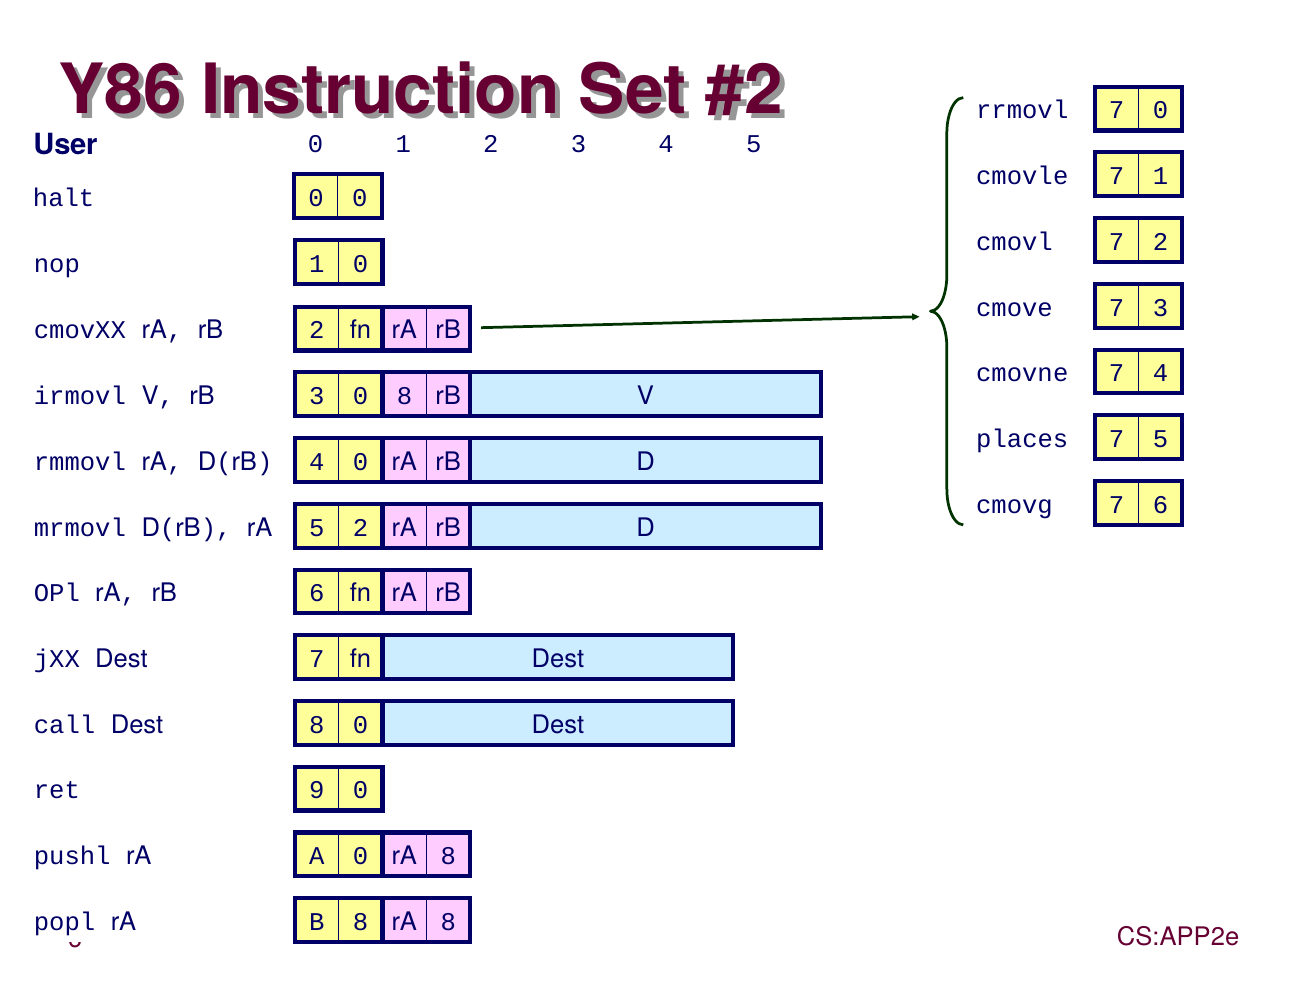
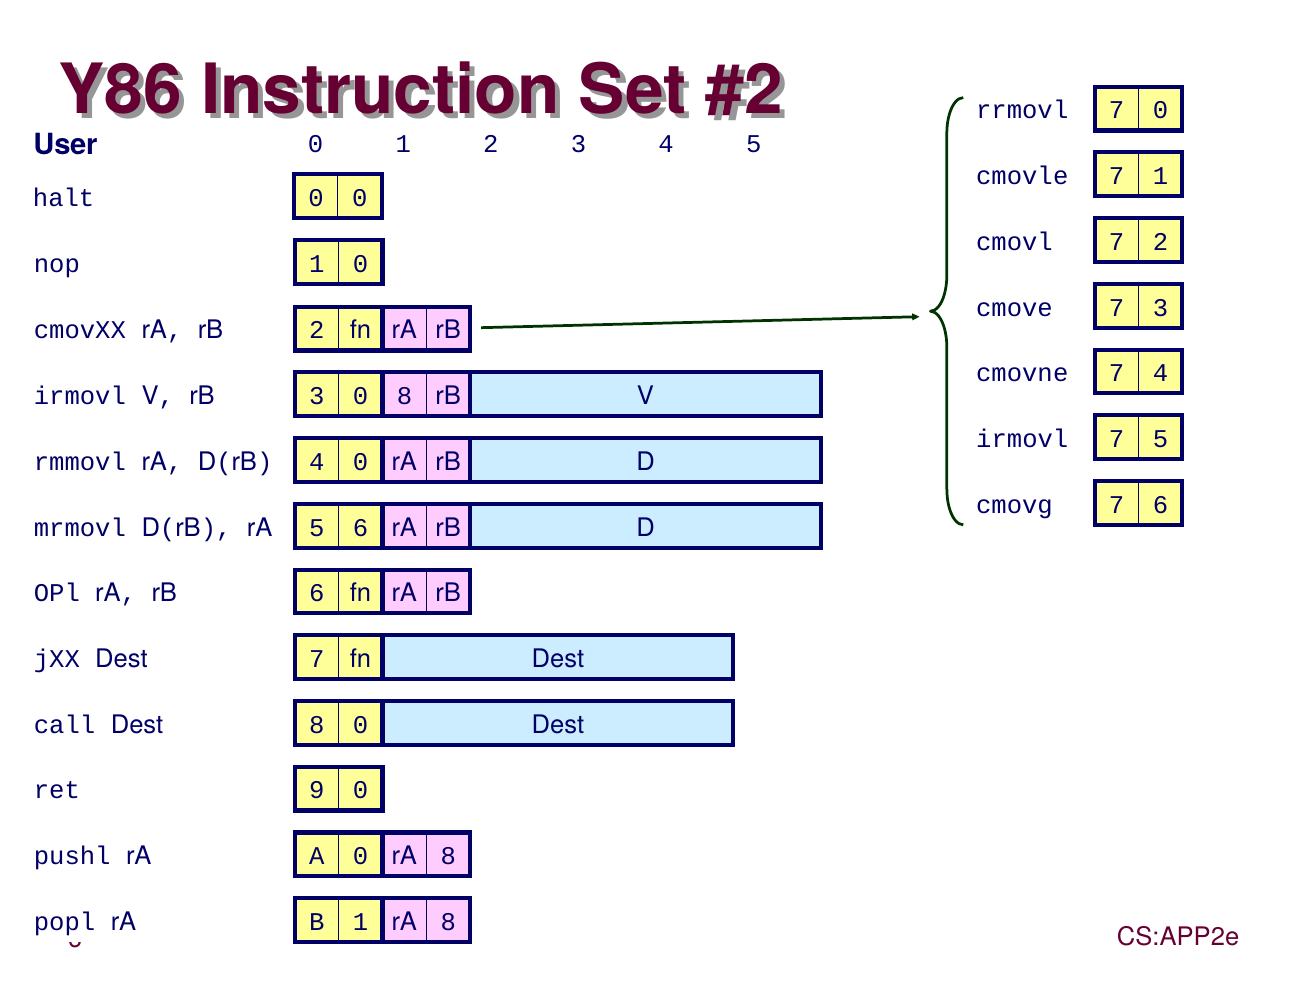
places: places -> irmovl (1022, 439)
5 2: 2 -> 6 (361, 528)
B 8: 8 -> 1 (361, 922)
